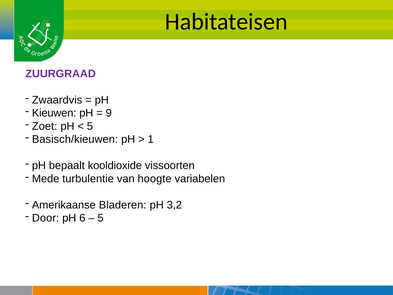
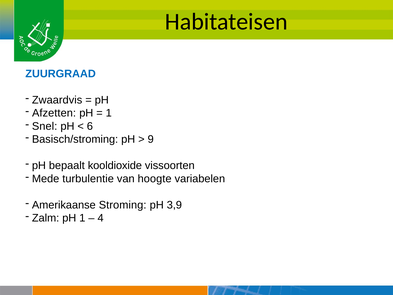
ZUURGRAAD colour: purple -> blue (61, 74)
Kieuwen: Kieuwen -> Afzetten (54, 113)
9: 9 -> 1 (109, 113)
Zoet: Zoet -> Snel (45, 126)
5: 5 -> 6 (90, 126)
Basisch/kieuwen: Basisch/kieuwen -> Basisch/stroming (75, 139)
1: 1 -> 9 (151, 139)
Bladeren: Bladeren -> Stroming (123, 205)
3,2: 3,2 -> 3,9 (174, 205)
Door: Door -> Zalm (46, 218)
pH 6: 6 -> 1 (82, 218)
5: 5 -> 4 (101, 218)
